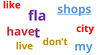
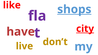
city underline: none -> present (85, 29)
